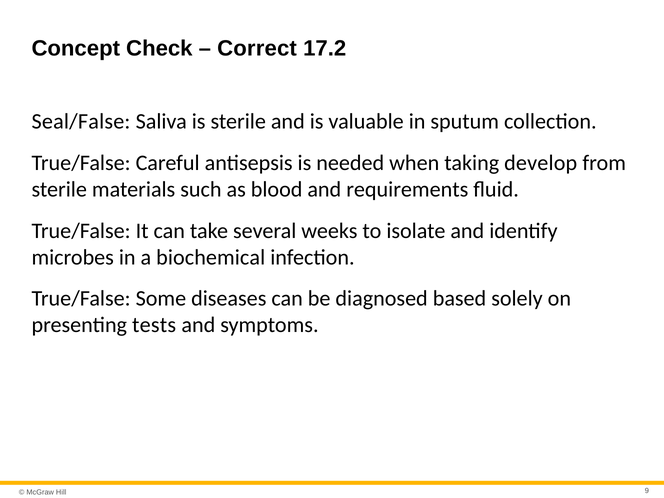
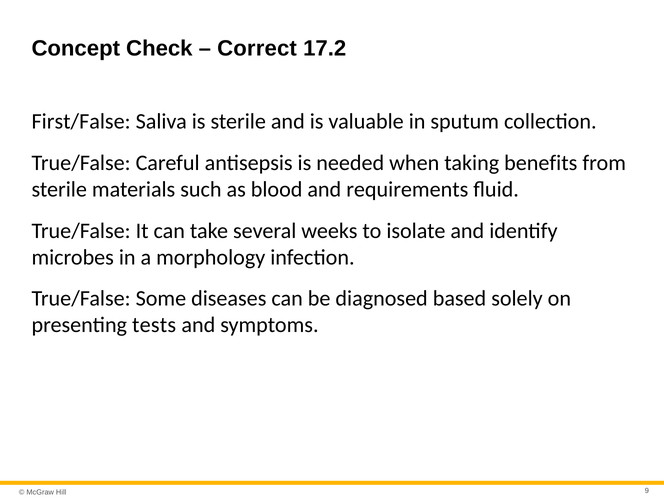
Seal/False: Seal/False -> First/False (81, 122)
develop: develop -> benefits (541, 163)
biochemical: biochemical -> morphology (211, 257)
